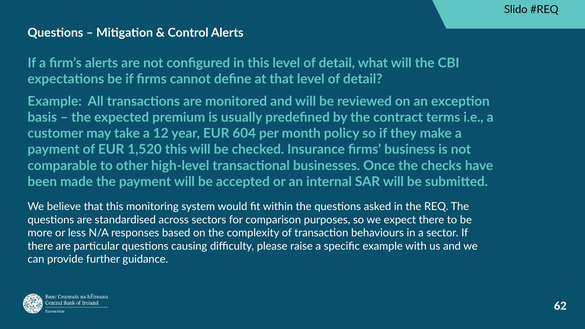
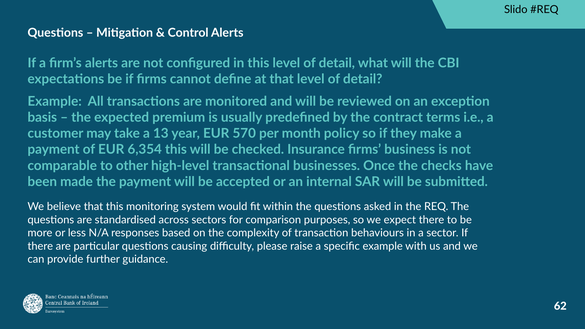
12: 12 -> 13 (161, 133)
604: 604 -> 570 (244, 133)
1,520: 1,520 -> 6,354 (145, 150)
